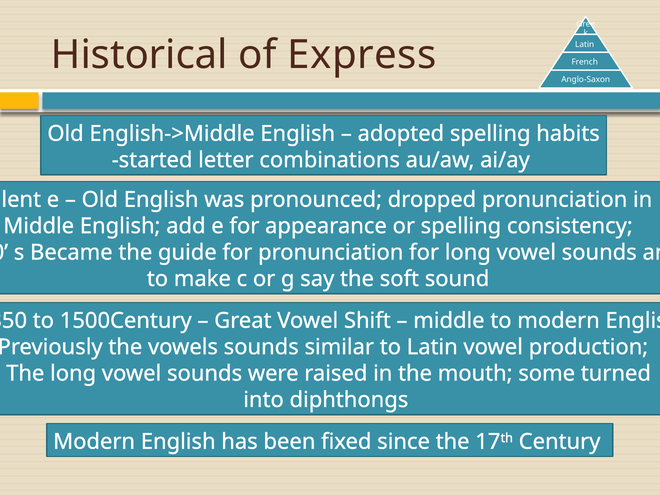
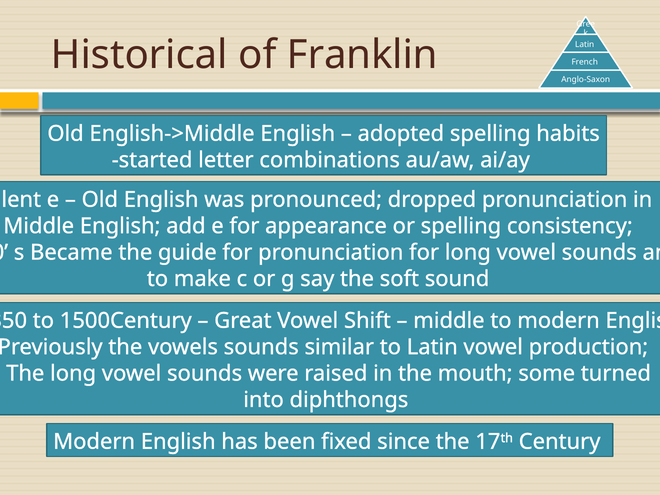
Express: Express -> Franklin (362, 55)
